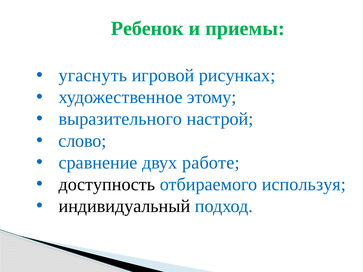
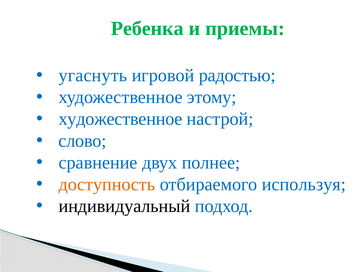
Ребенок: Ребенок -> Ребенка (147, 29)
рисунках: рисунках -> радостью (237, 76)
выразительного: выразительного -> художественное (120, 119)
работе: работе -> полнее (211, 163)
доступность colour: black -> orange (107, 184)
